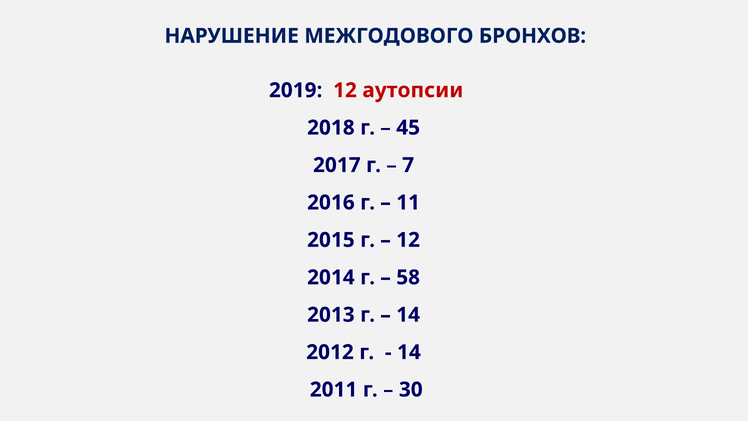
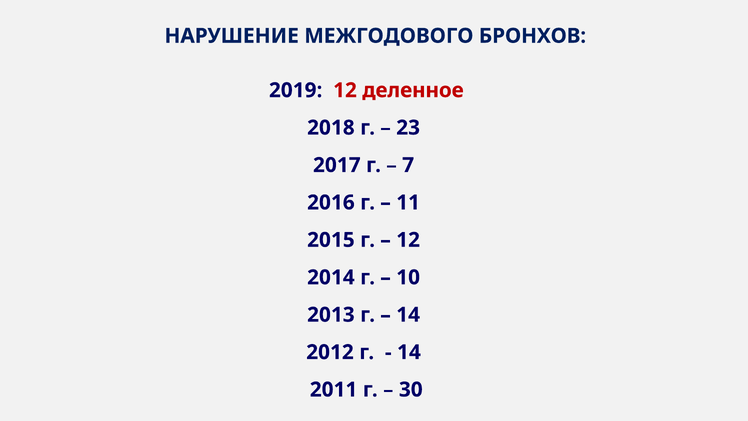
аутопсии: аутопсии -> деленное (413, 90)
45: 45 -> 23 (408, 128)
58: 58 -> 10 (408, 277)
